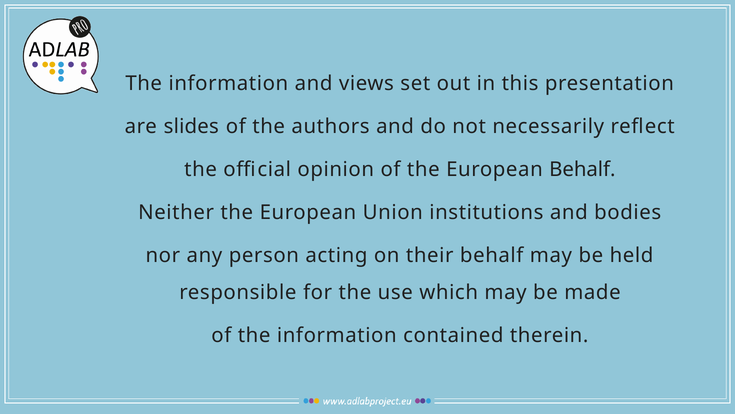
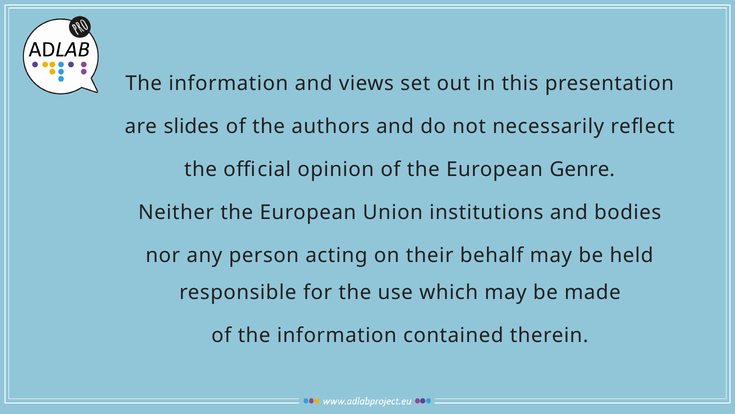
European Behalf: Behalf -> Genre (582, 169)
